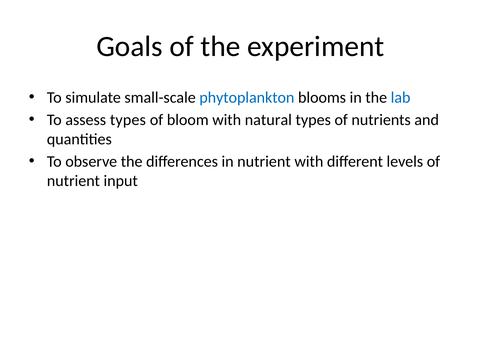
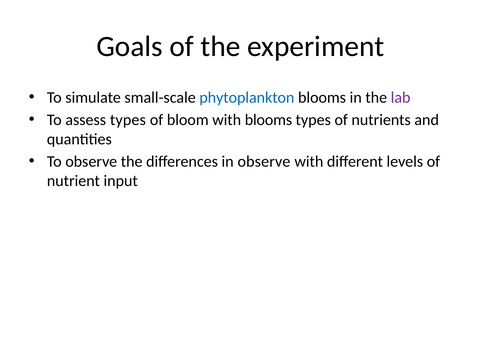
lab colour: blue -> purple (401, 97)
with natural: natural -> blooms (268, 120)
in nutrient: nutrient -> observe (264, 161)
